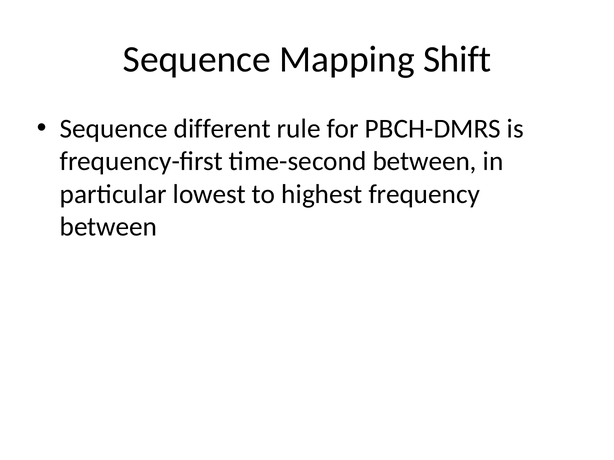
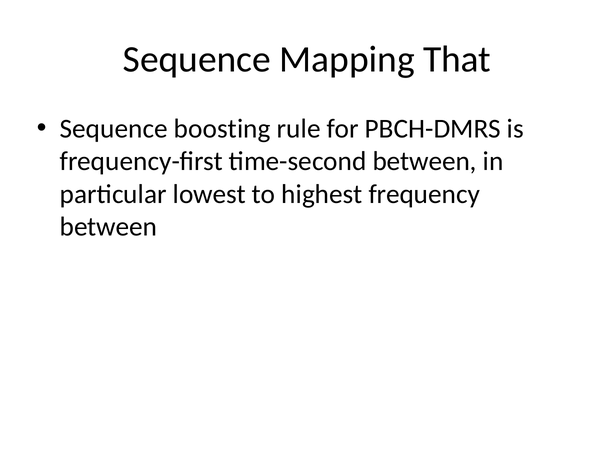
Shift: Shift -> That (457, 59)
different: different -> boosting (222, 129)
